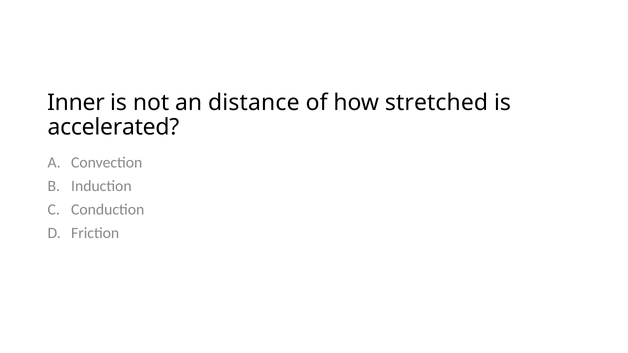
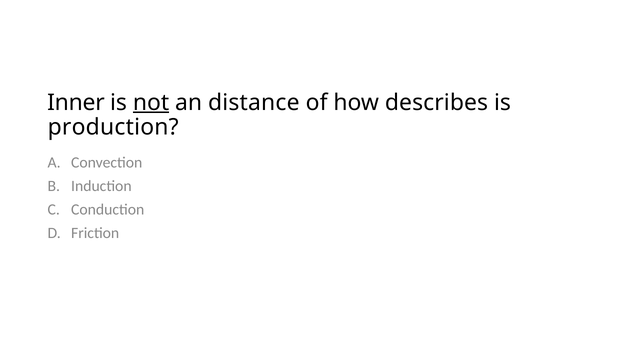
not underline: none -> present (151, 103)
stretched: stretched -> describes (436, 103)
accelerated: accelerated -> production (113, 127)
